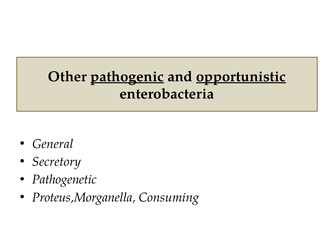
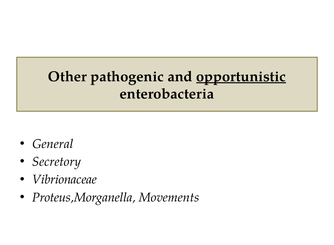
pathogenic underline: present -> none (127, 76)
Pathogenetic: Pathogenetic -> Vibrionaceae (64, 179)
Consuming: Consuming -> Movements (169, 197)
